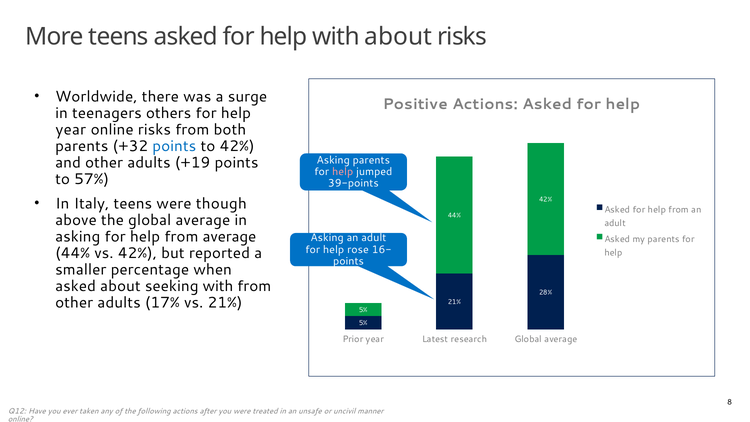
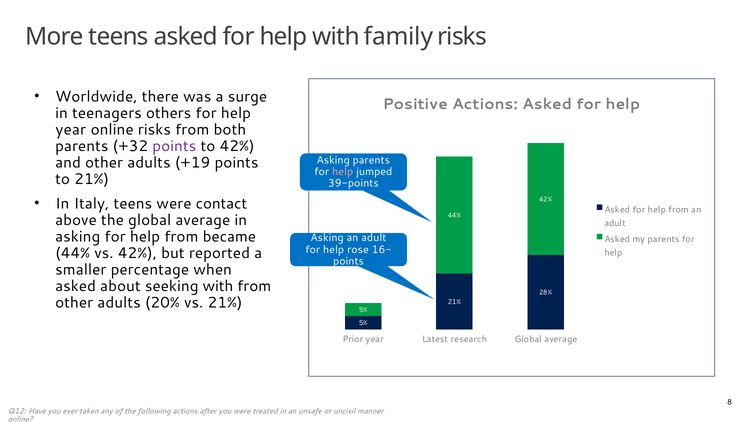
with about: about -> family (398, 36)
points colour: blue -> purple (174, 146)
to 57%: 57% -> 21% (92, 179)
though: though -> contact (221, 203)
from average: average -> became (229, 236)
17%: 17% -> 20% (162, 303)
